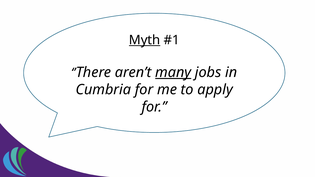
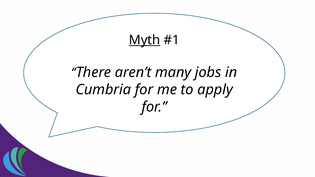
many underline: present -> none (173, 72)
